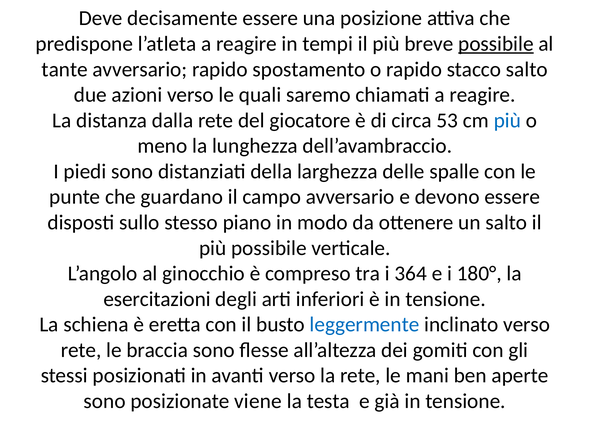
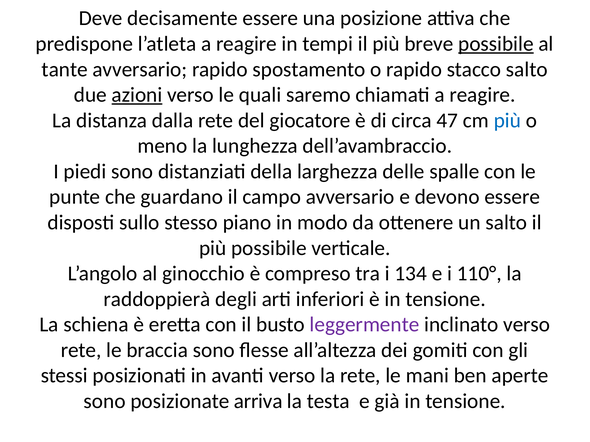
azioni underline: none -> present (137, 95)
53: 53 -> 47 (447, 121)
364: 364 -> 134 (411, 274)
180°: 180° -> 110° (479, 274)
esercitazioni: esercitazioni -> raddoppierà (157, 299)
leggermente colour: blue -> purple (365, 325)
viene: viene -> arriva (258, 402)
